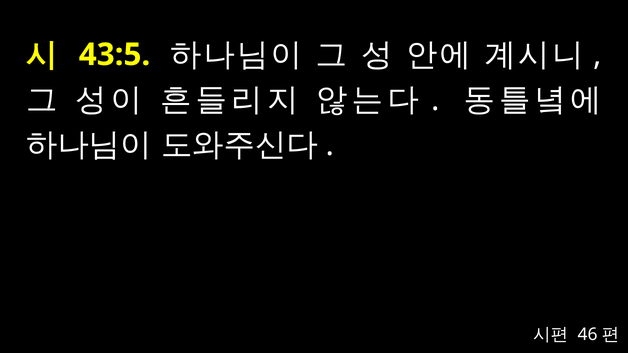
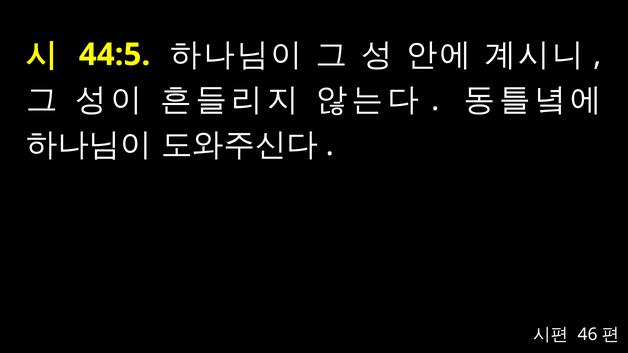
43:5: 43:5 -> 44:5 (115, 55)
